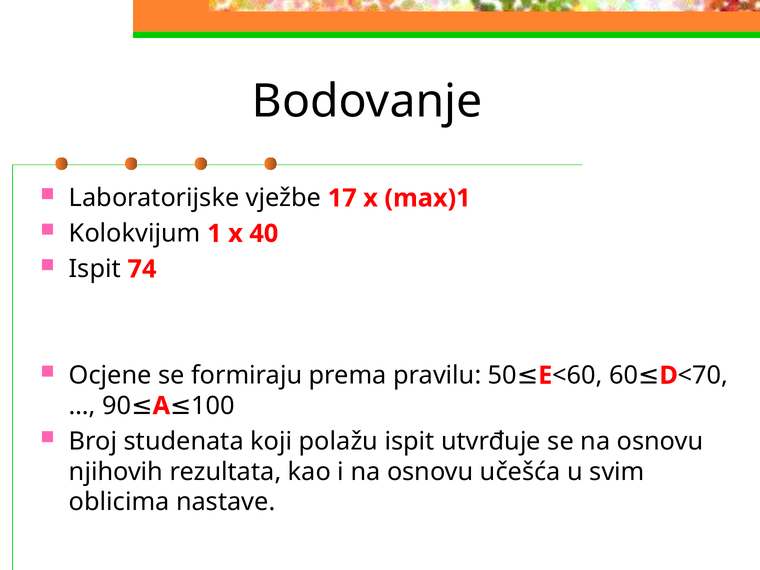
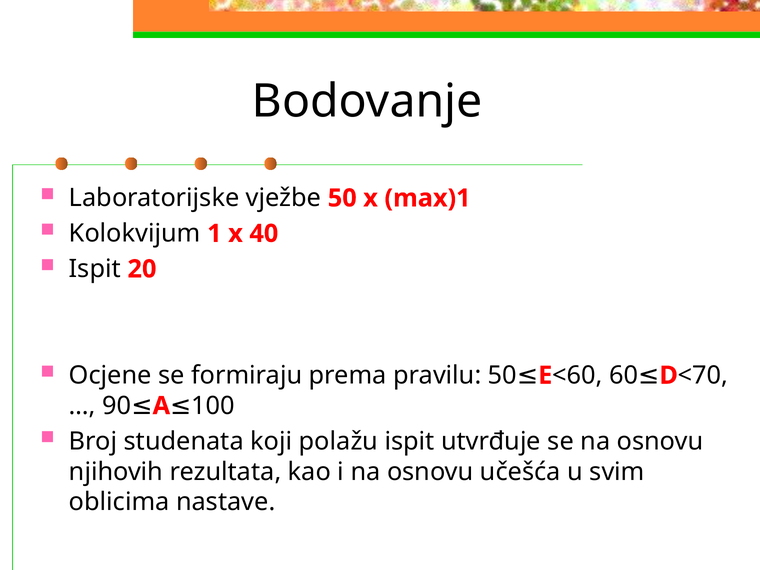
vježbe 17: 17 -> 50 (342, 198)
74: 74 -> 20 (142, 269)
